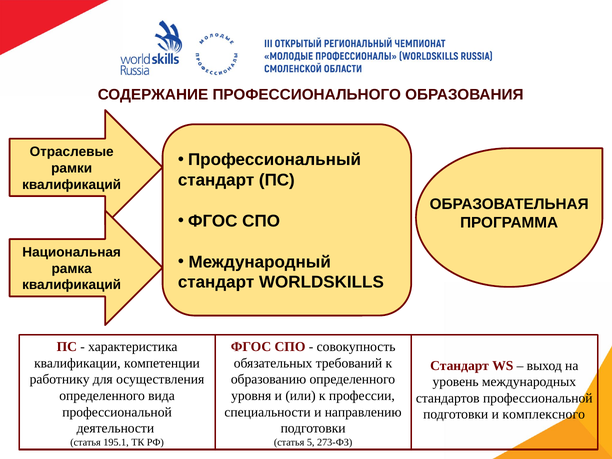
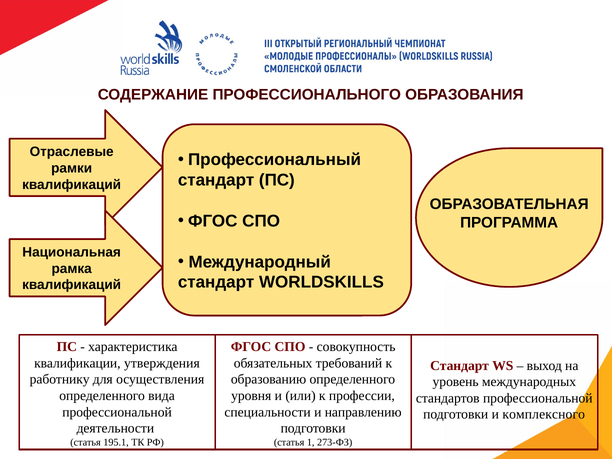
компетенции: компетенции -> утверждения (162, 363)
5: 5 -> 1 (311, 442)
